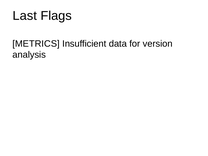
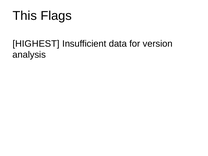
Last: Last -> This (25, 16)
METRICS: METRICS -> HIGHEST (36, 44)
